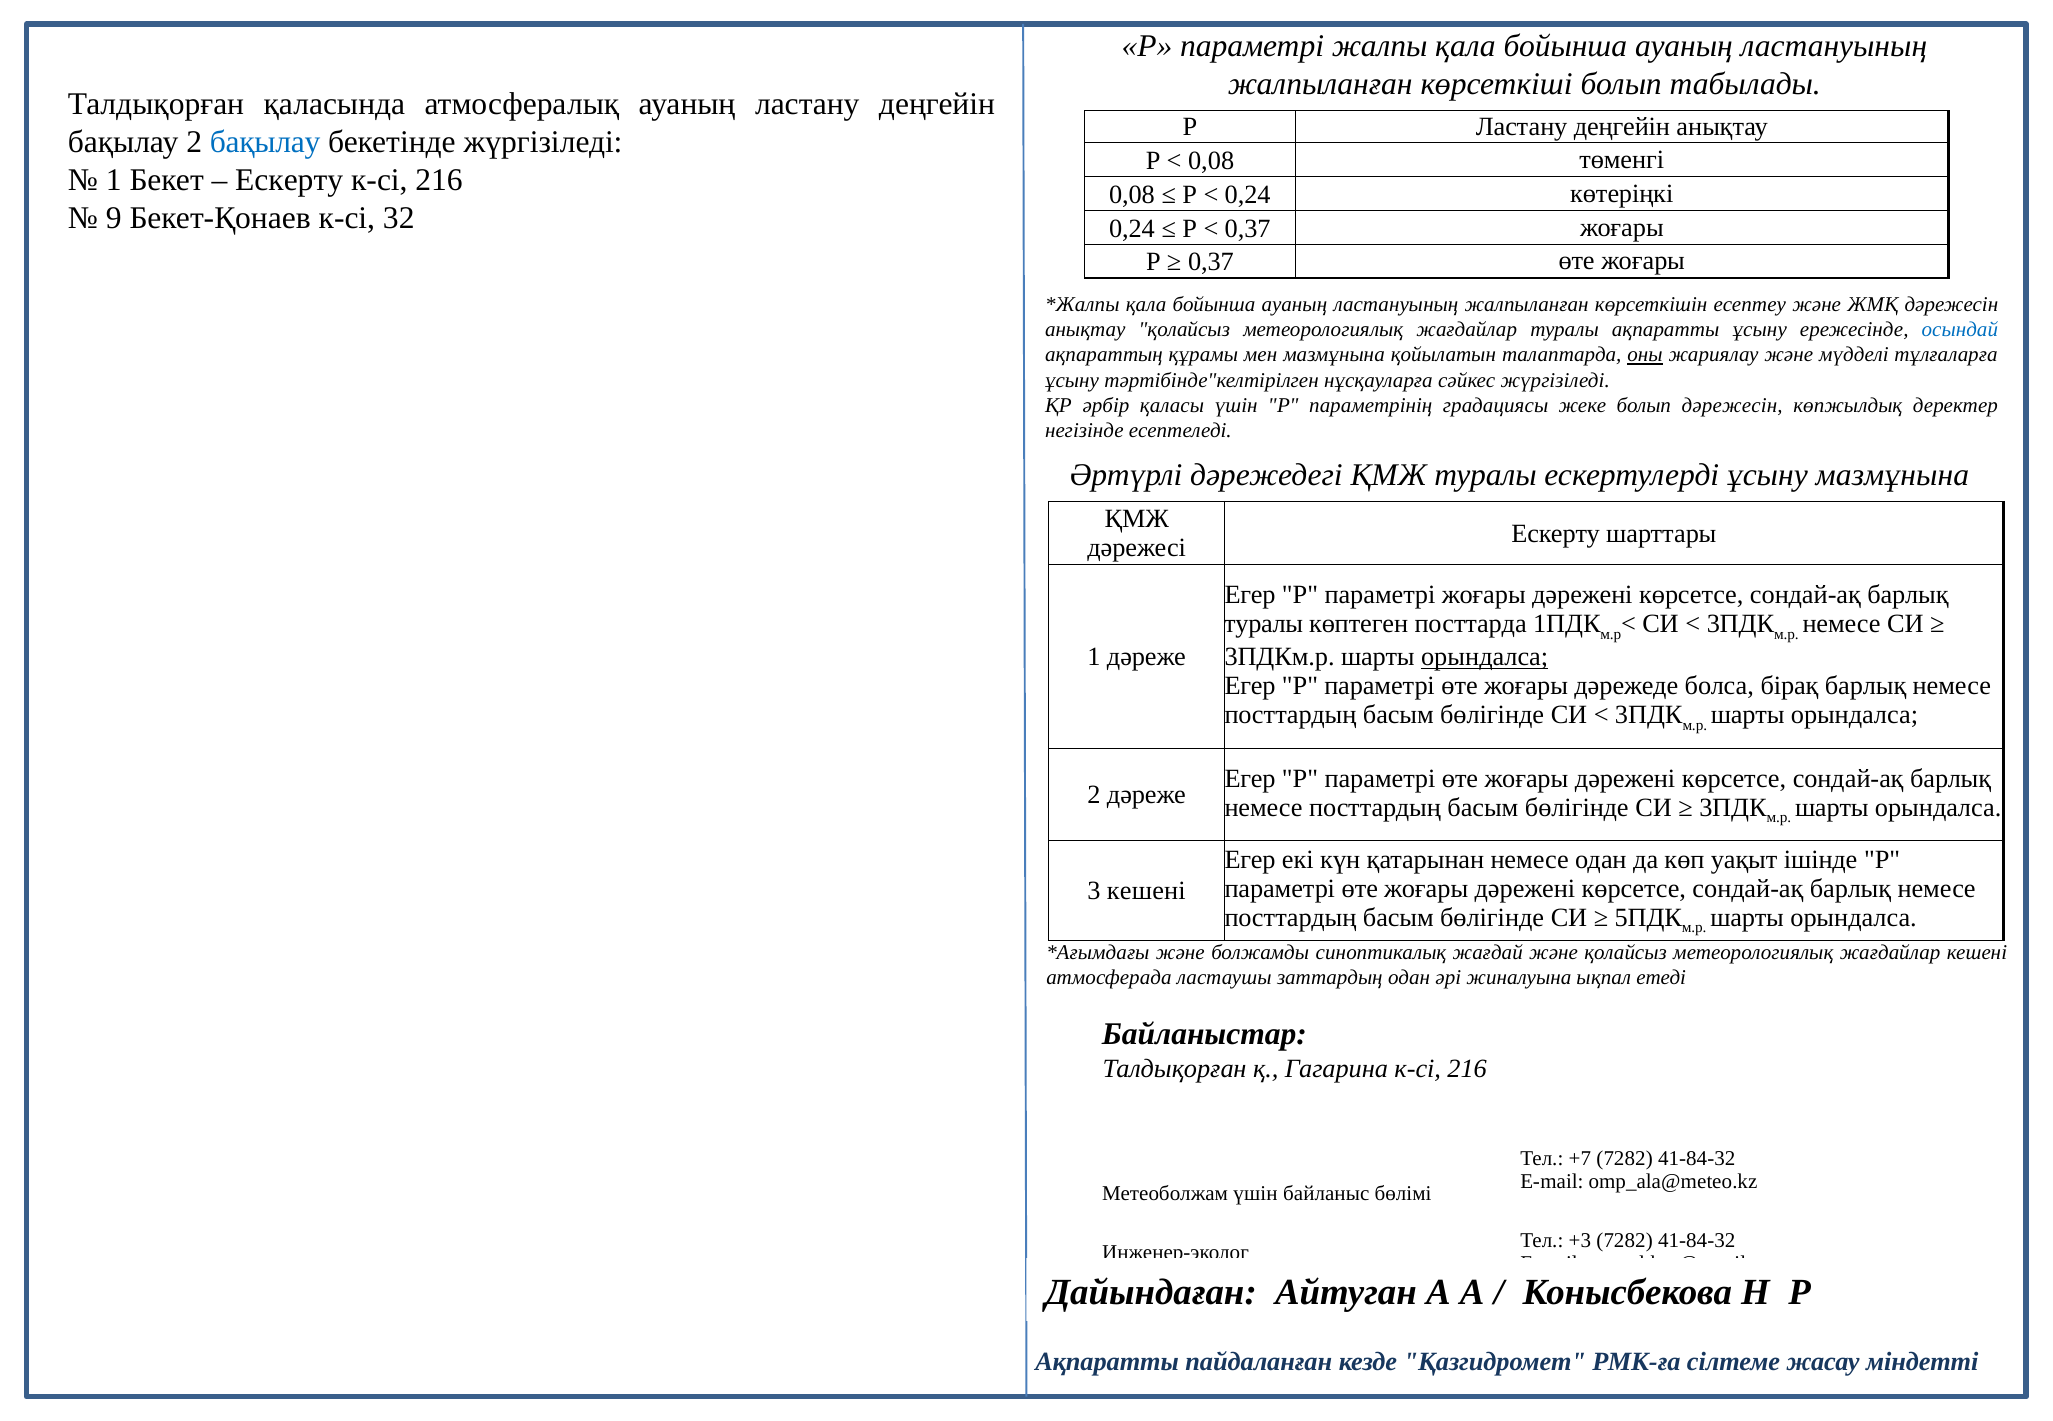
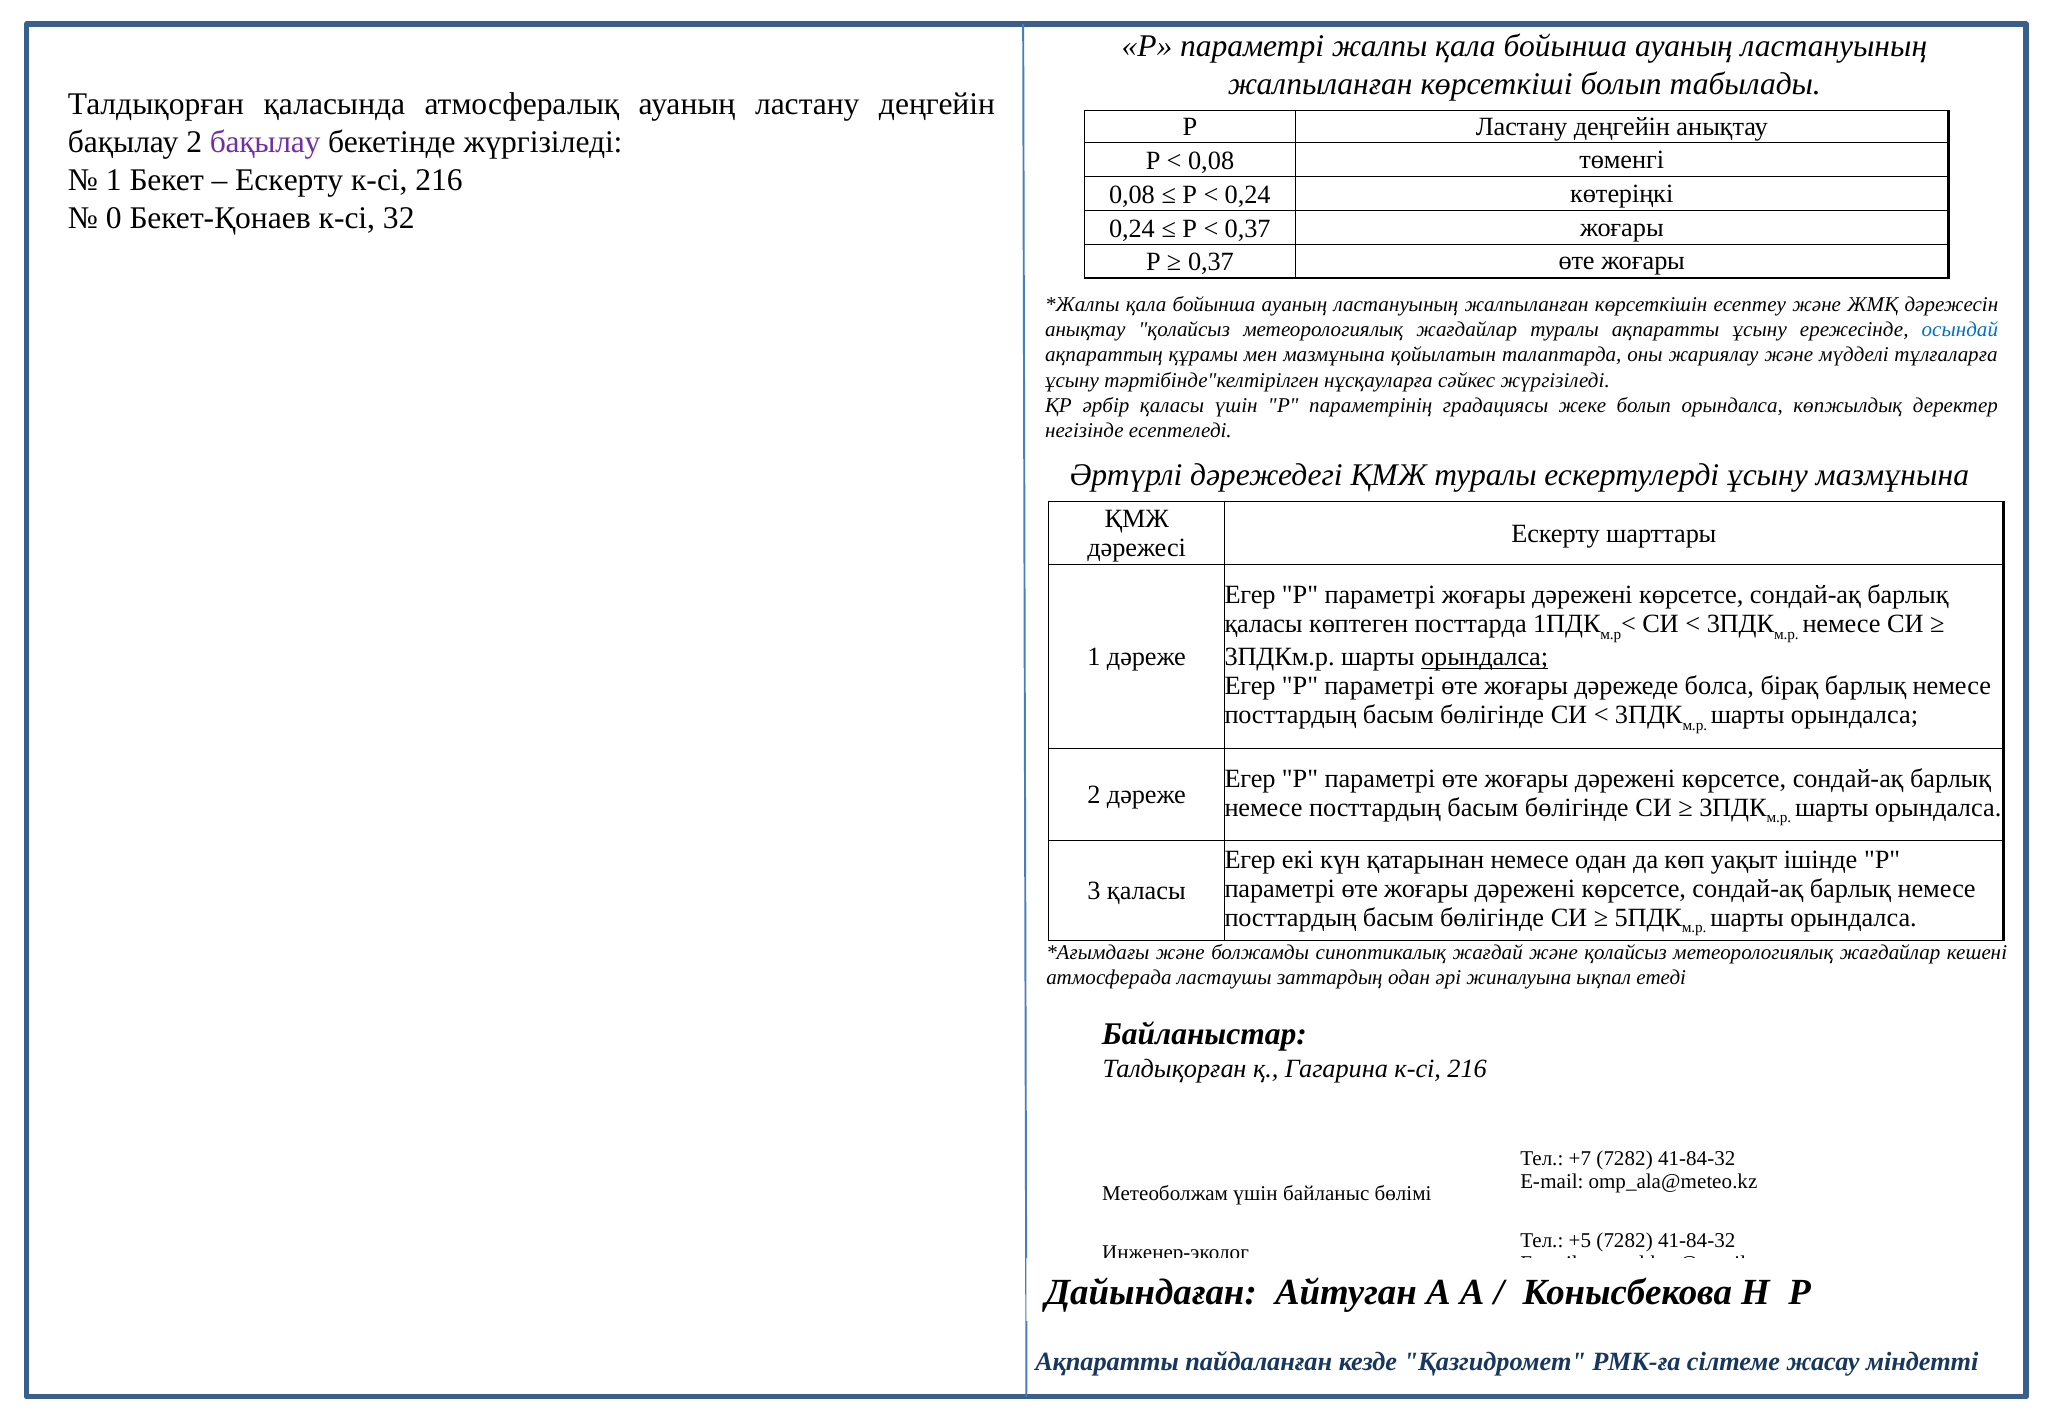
бақылау colour: blue -> purple (265, 142)
9: 9 -> 0 (114, 218)
оны underline: present -> none (1645, 355)
болып дәрежесін: дәрежесін -> орындалса (1732, 405)
туралы: туралы -> қаласы (1264, 624)
3 кешені: кешені -> қаласы (1146, 891)
+3: +3 -> +5 (1580, 1241)
